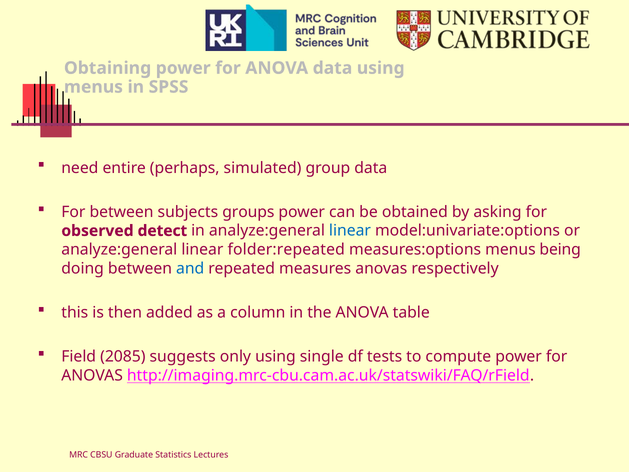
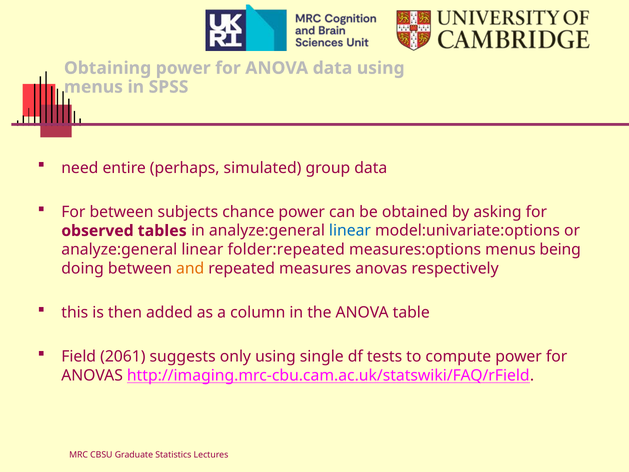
groups: groups -> chance (248, 212)
detect: detect -> tables (162, 231)
and colour: blue -> orange (190, 268)
2085: 2085 -> 2061 (123, 356)
